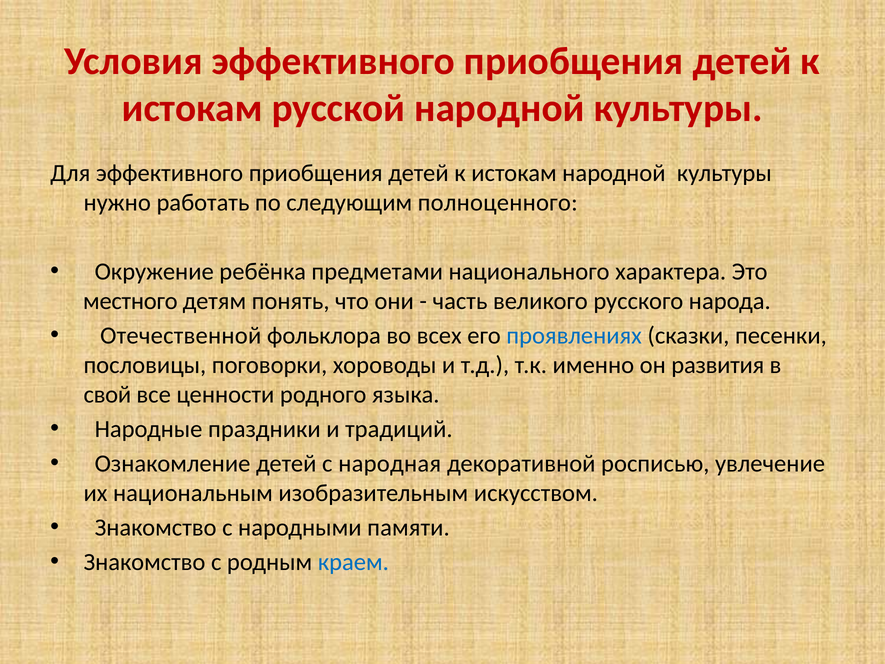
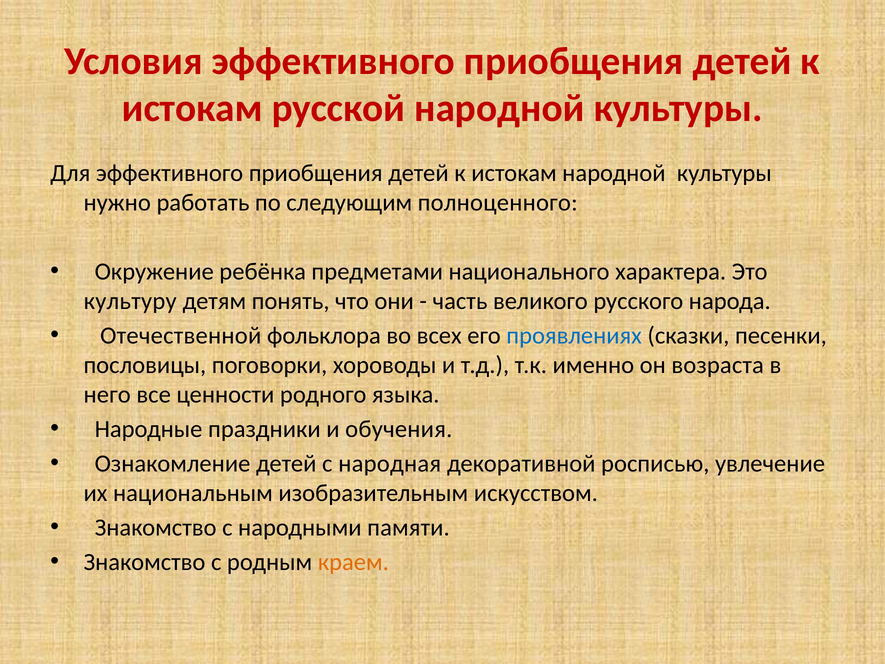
местного: местного -> культуру (130, 301)
развития: развития -> возраста (718, 365)
свой: свой -> него (107, 395)
традиций: традиций -> обучения (399, 429)
краем colour: blue -> orange (353, 562)
